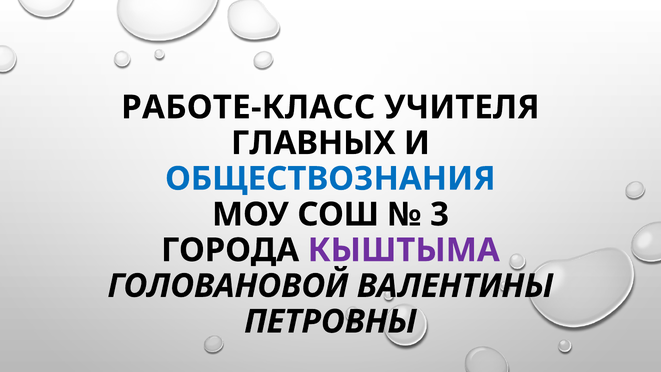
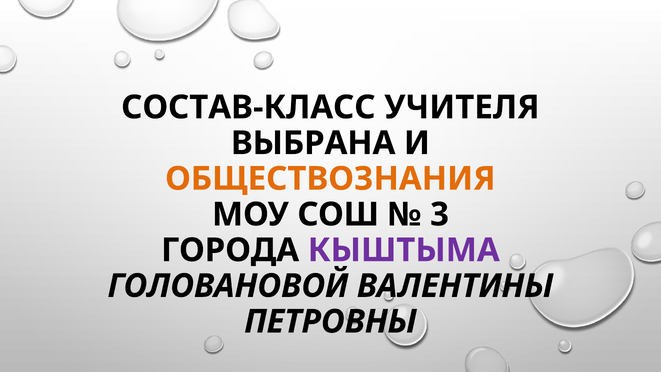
РАБОТЕ-КЛАСС: РАБОТЕ-КЛАСС -> СОСТАВ-КЛАСС (248, 107)
ГЛАВНЫХ: ГЛАВНЫХ -> ВЫБРАНА (313, 143)
ОБЩЕСТВОЗНАНИЯ colour: blue -> orange (330, 179)
